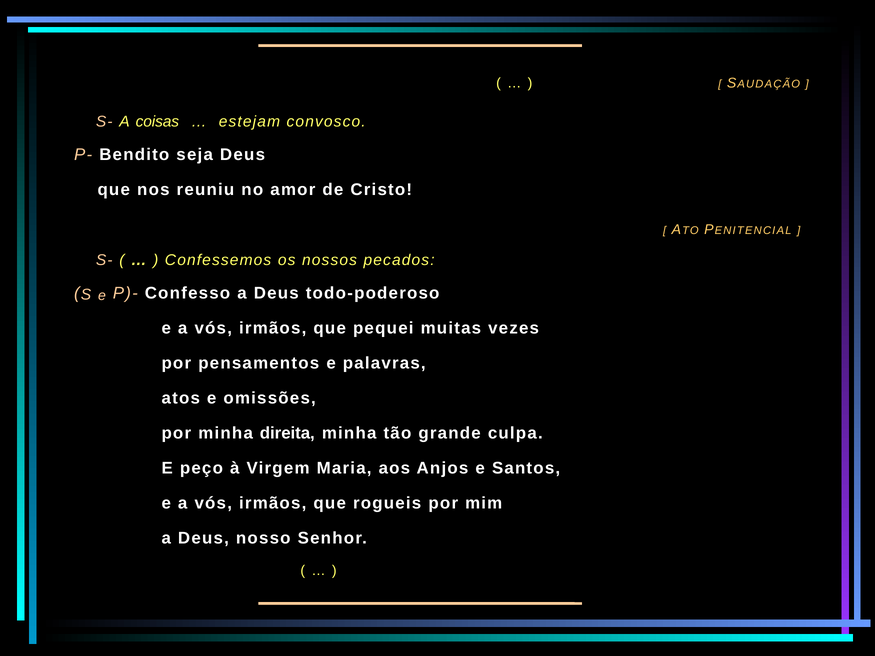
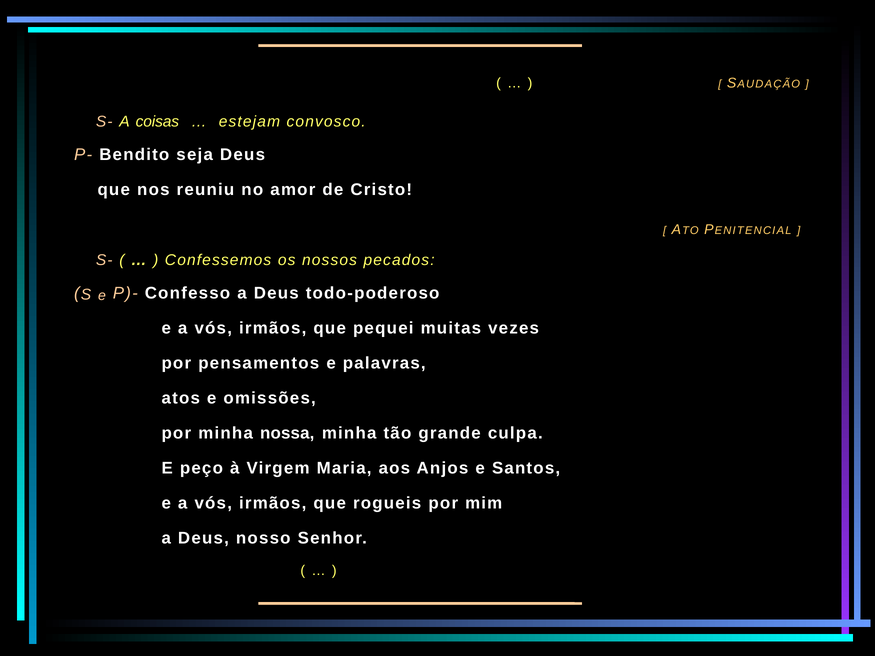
direita: direita -> nossa (287, 433)
